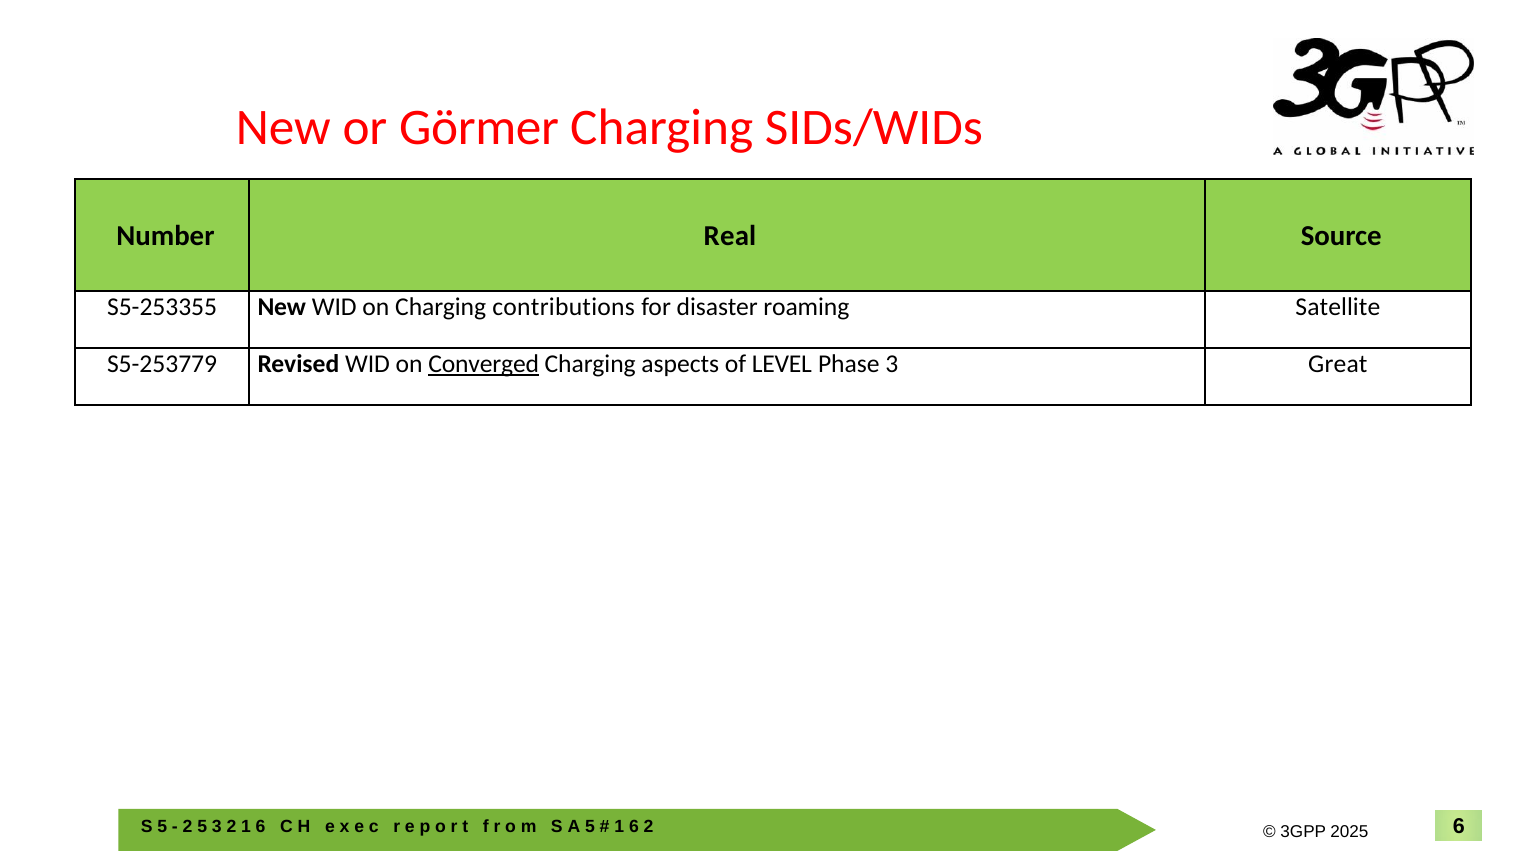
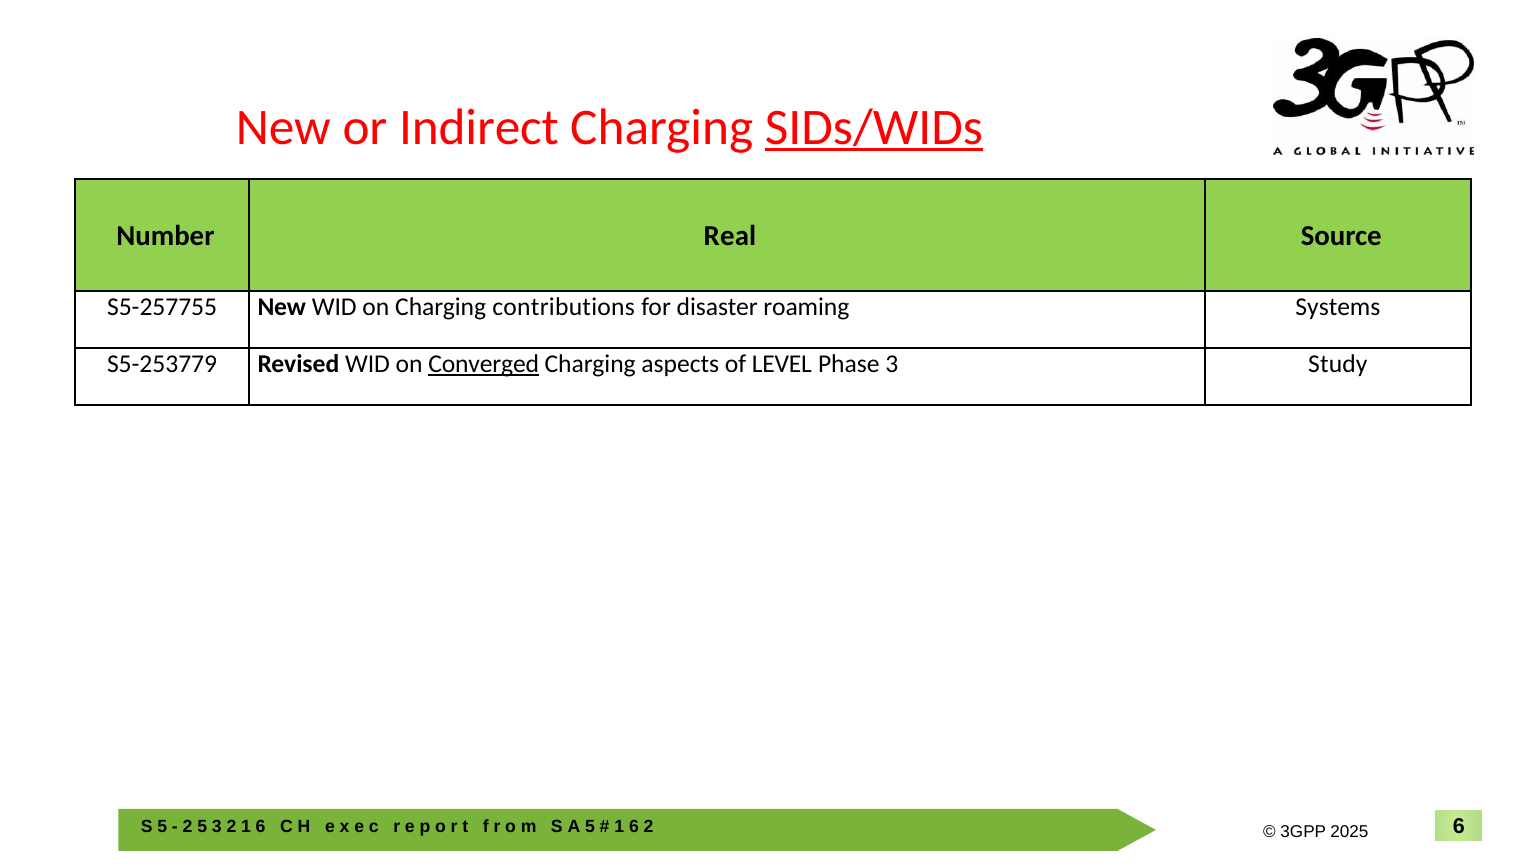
Görmer: Görmer -> Indirect (479, 127)
SIDs/WIDs underline: none -> present (874, 127)
S5-253355: S5-253355 -> S5-257755 (162, 307)
Satellite: Satellite -> Systems (1338, 307)
Great: Great -> Study (1338, 364)
